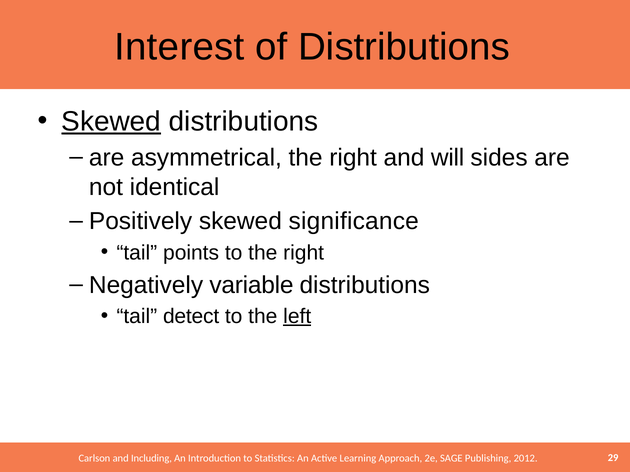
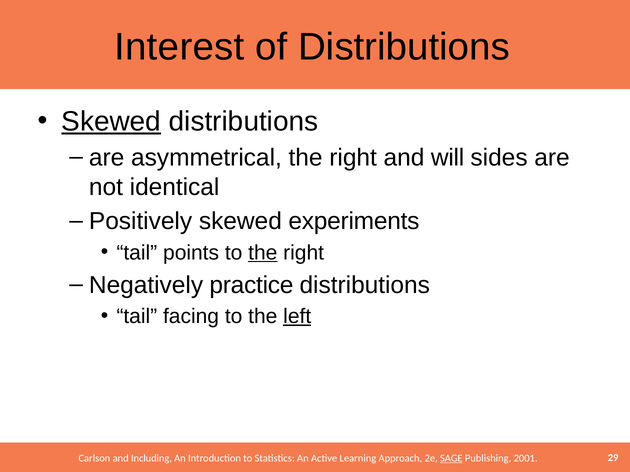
significance: significance -> experiments (354, 222)
the underline: none -> present (263, 253)
variable: variable -> practice (251, 285)
detect: detect -> facing (191, 317)
SAGE underline: none -> present (451, 459)
2012: 2012 -> 2001 (526, 459)
